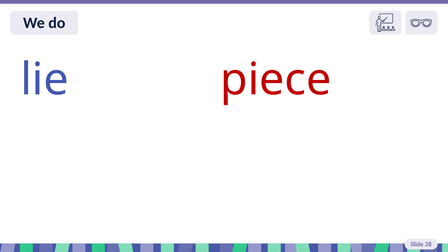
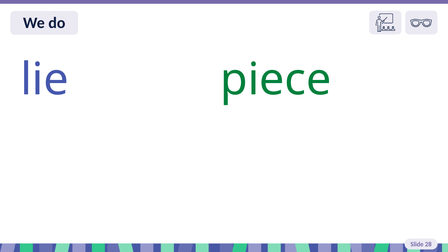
piece colour: red -> green (276, 80)
